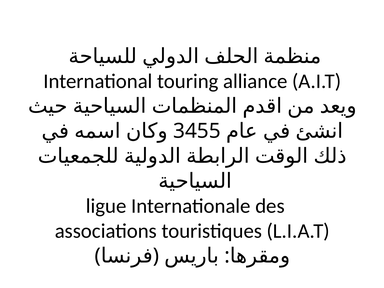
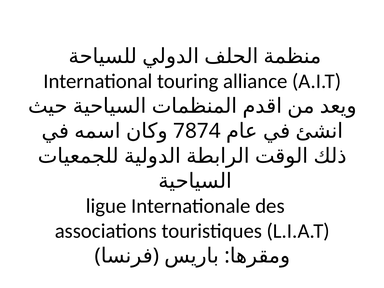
3455: 3455 -> 7874 (197, 131)
